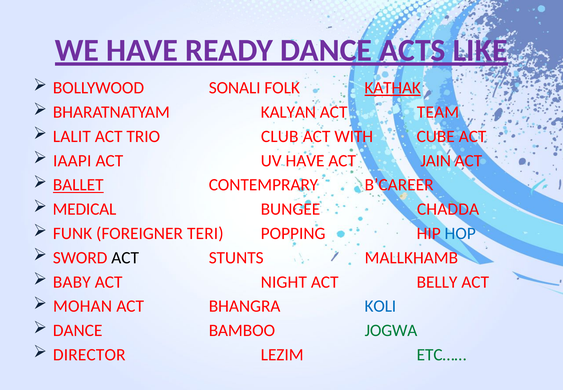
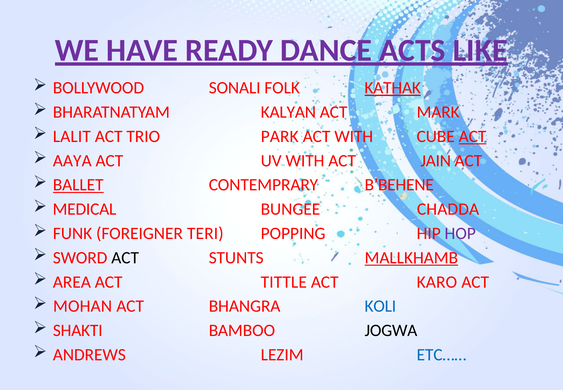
TEAM: TEAM -> MARK (438, 112)
CLUB: CLUB -> PARK (280, 136)
ACT underline: none -> present (473, 136)
IAAPI: IAAPI -> AAYA (72, 161)
UV HAVE: HAVE -> WITH (305, 161)
B’CAREER: B’CAREER -> B’BEHENE (399, 185)
HOP colour: blue -> purple (460, 233)
MALLKHAMB underline: none -> present (411, 258)
BABY: BABY -> AREA (72, 282)
NIGHT: NIGHT -> TITTLE (284, 282)
BELLY: BELLY -> KARO (437, 282)
DANCE: DANCE -> SHAKTI (78, 330)
JOGWA colour: green -> black (391, 330)
DIRECTOR: DIRECTOR -> ANDREWS (89, 355)
ETC…… colour: green -> blue (441, 355)
